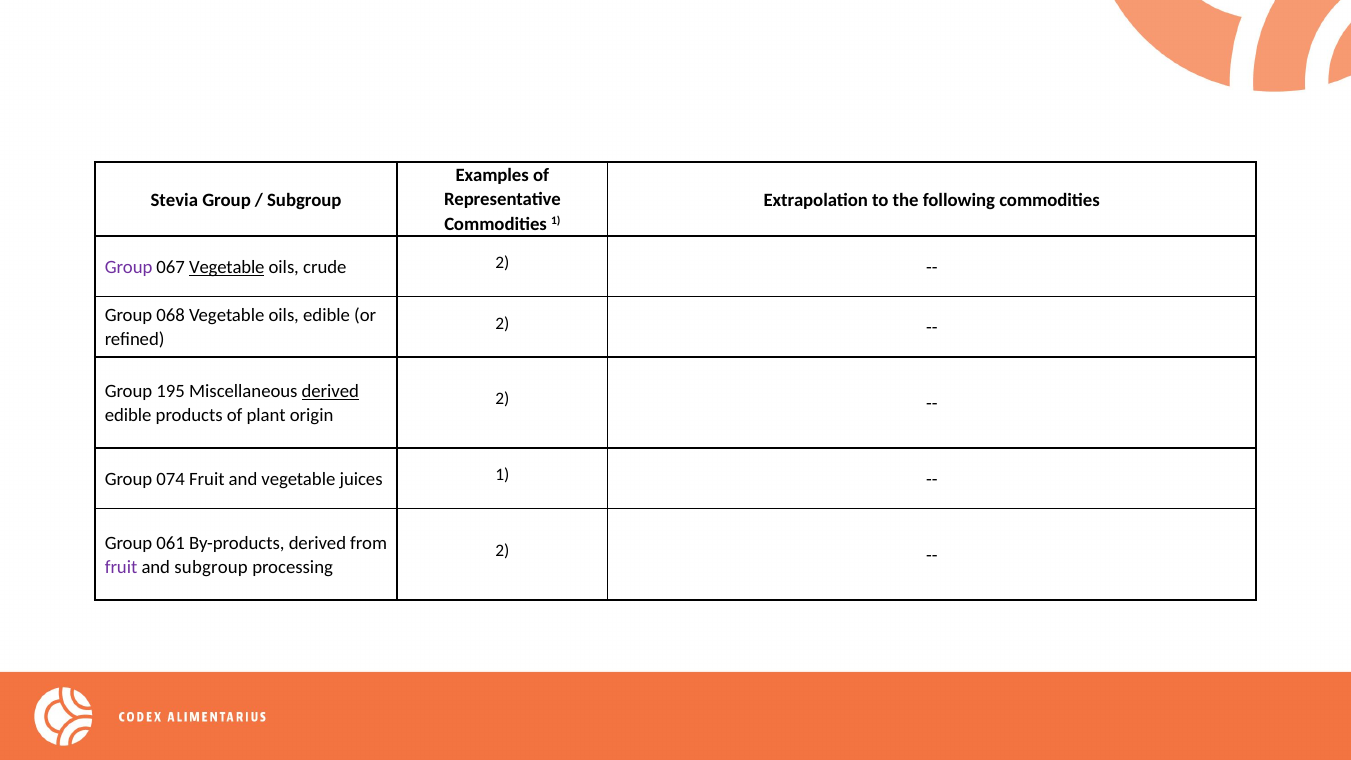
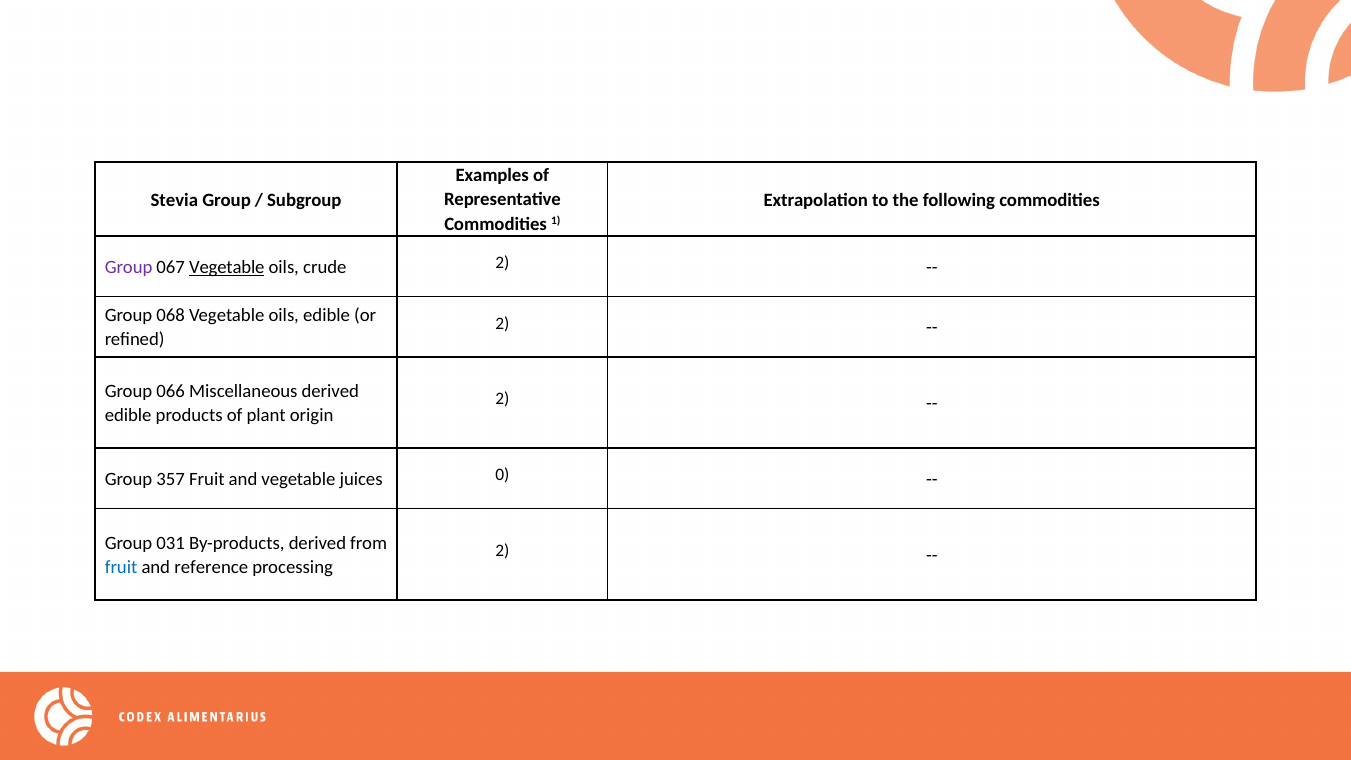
195: 195 -> 066 (171, 391)
derived underline: present -> none (330, 391)
074: 074 -> 357 (171, 479)
juices 1: 1 -> 0 (502, 475)
061: 061 -> 031 (171, 543)
fruit colour: purple -> blue (121, 567)
and subgroup: subgroup -> reference (211, 567)
